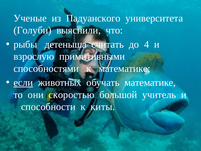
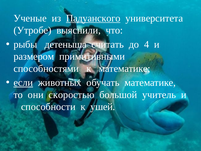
Падуанского underline: none -> present (93, 18)
Голуби: Голуби -> Утробе (32, 30)
взрослую: взрослую -> размером (34, 56)
киты: киты -> ушей (103, 107)
